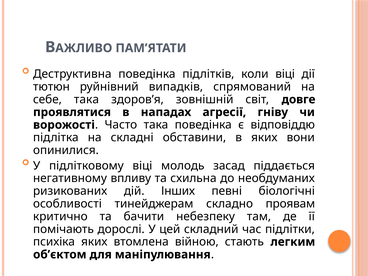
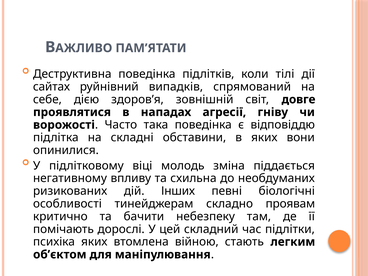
коли віці: віці -> тілі (285, 74)
тютюн: тютюн -> сайтах (51, 87)
себе така: така -> дією (87, 99)
засад: засад -> зміна (229, 166)
